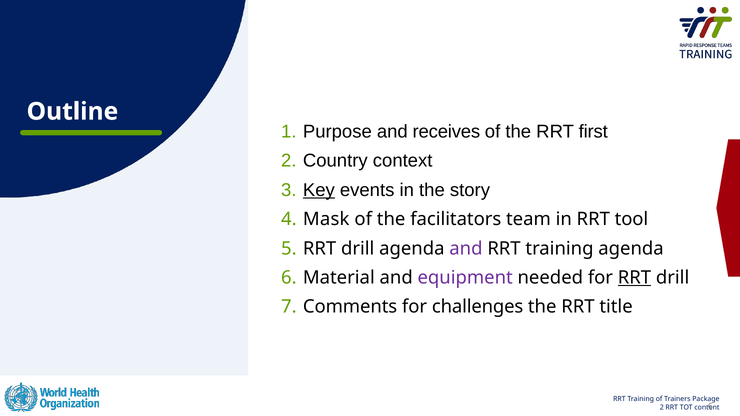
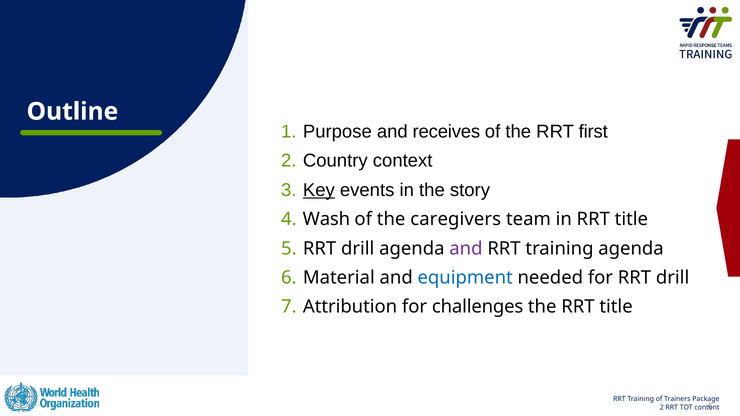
Mask: Mask -> Wash (326, 219)
facilitators: facilitators -> caregivers (456, 219)
in RRT tool: tool -> title (631, 219)
equipment colour: purple -> blue (465, 278)
RRT underline: present -> none (635, 278)
Comments: Comments -> Attribution (350, 307)
